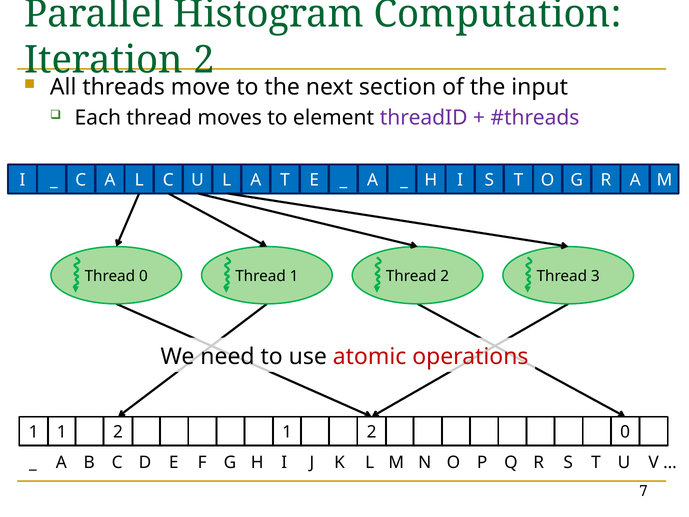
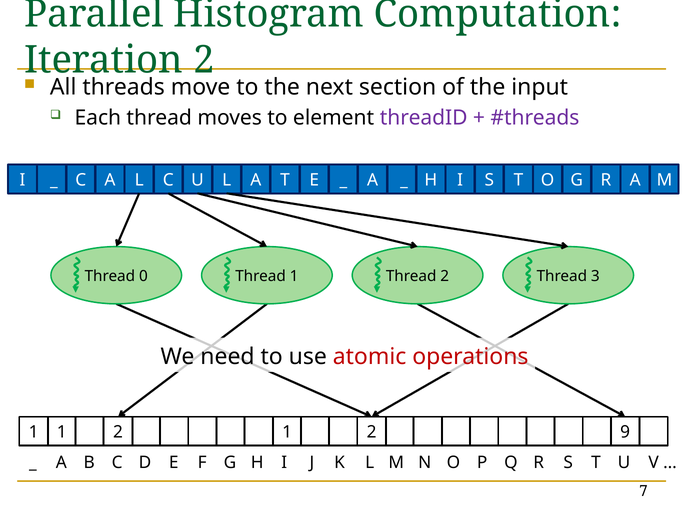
2 0: 0 -> 9 (625, 432)
